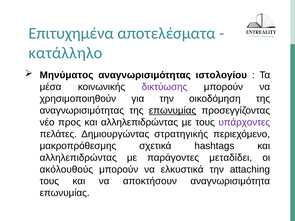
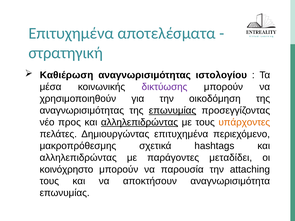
κατάλληλο: κατάλληλο -> στρατηγική (66, 53)
Μηνύματος: Μηνύματος -> Καθιέρωση (67, 75)
αλληλεπιδρώντας underline: none -> present (140, 122)
υπάρχοντες colour: purple -> orange (244, 122)
Δημιουργώντας στρατηγικής: στρατηγικής -> επιτυχημένα (181, 134)
ακόλουθούς: ακόλουθούς -> κοινόχρηστο (66, 170)
ελκυστικά: ελκυστικά -> παρουσία (182, 170)
